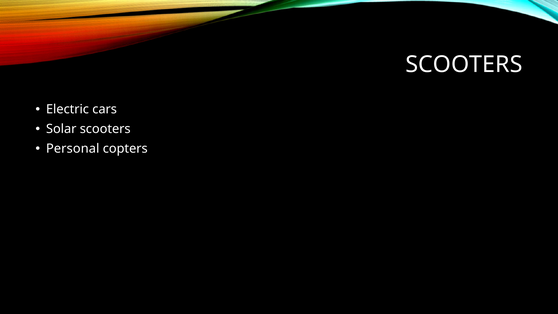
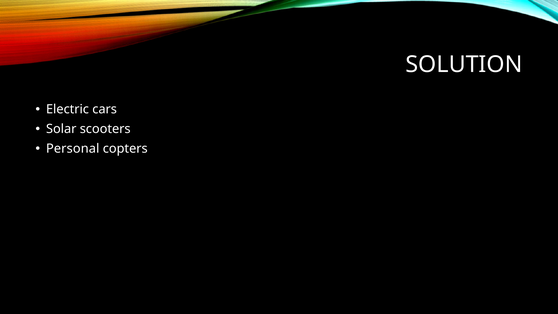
SCOOTERS: SCOOTERS -> SOLUTION (464, 64)
